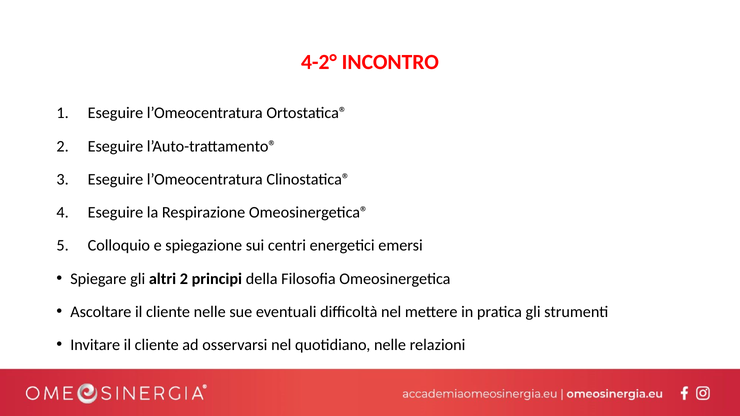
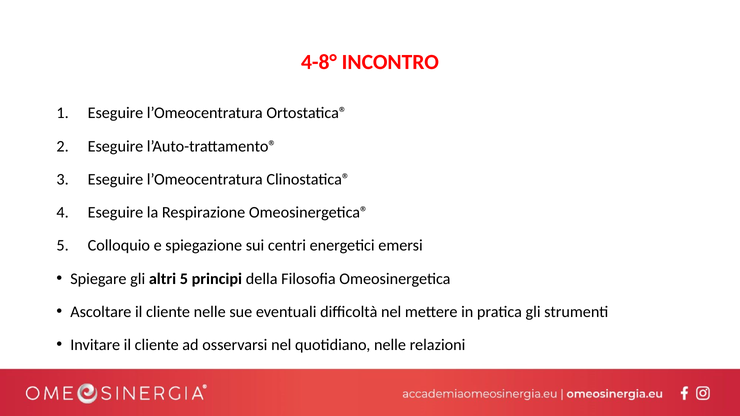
4-2°: 4-2° -> 4-8° (319, 62)
altri 2: 2 -> 5 (184, 279)
